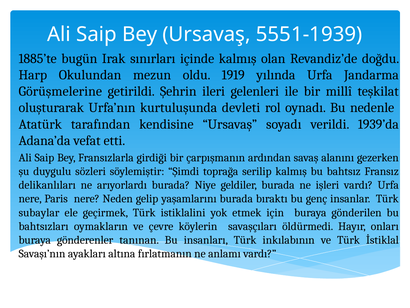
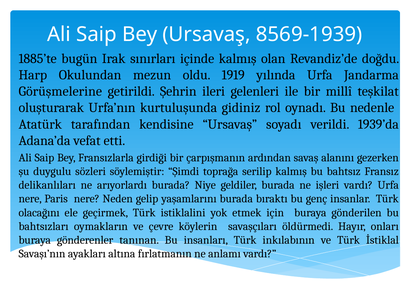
5551-1939: 5551-1939 -> 8569-1939 (309, 34)
devleti: devleti -> gidiniz (241, 108)
subaylar: subaylar -> olacağını (39, 212)
